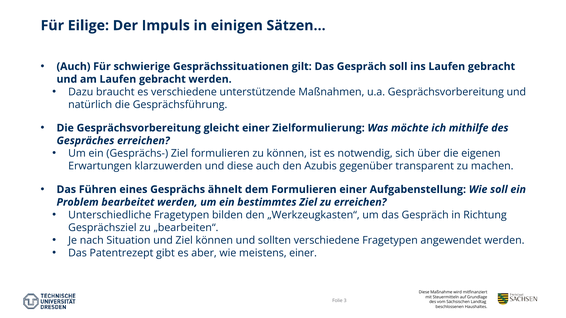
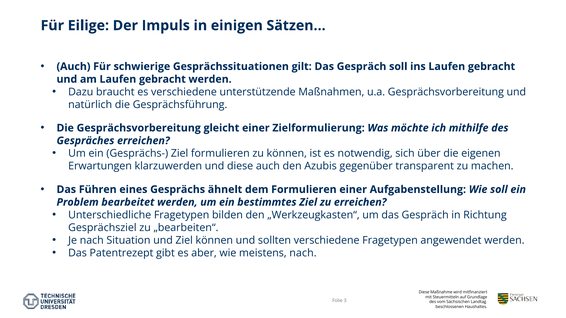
meistens einer: einer -> nach (303, 253)
